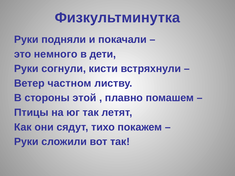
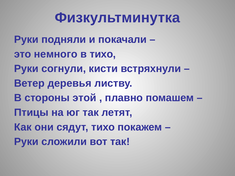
в дети: дети -> тихо (103, 54)
частном: частном -> деревья (69, 83)
